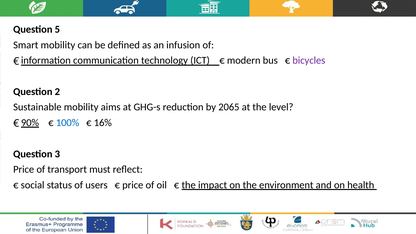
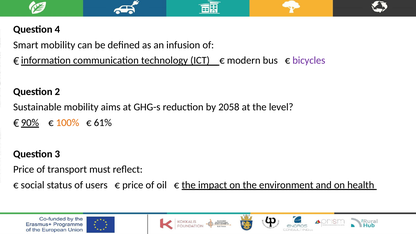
5: 5 -> 4 (57, 29)
2065: 2065 -> 2058 (229, 107)
100% colour: blue -> orange (68, 123)
16%: 16% -> 61% (103, 123)
